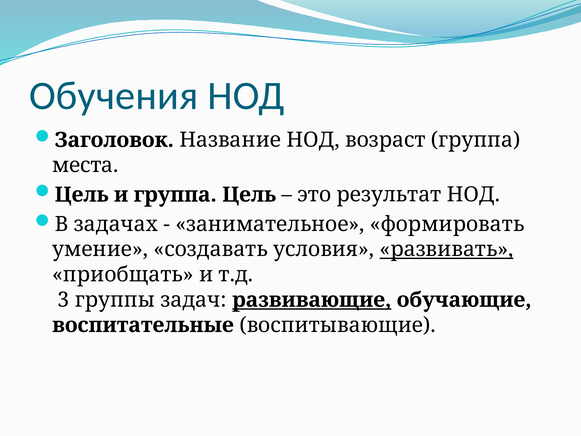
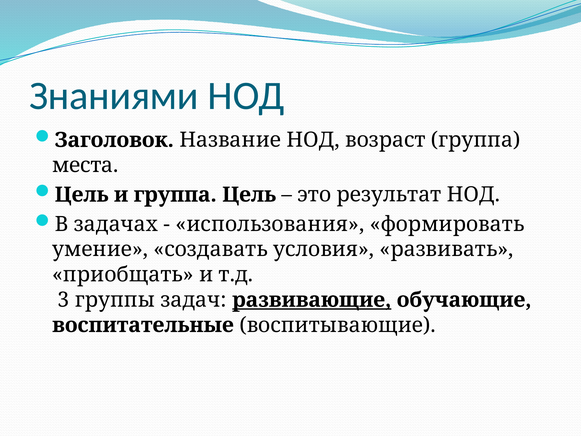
Обучения: Обучения -> Знаниями (114, 96)
занимательное: занимательное -> использования (270, 224)
развивать underline: present -> none (447, 249)
